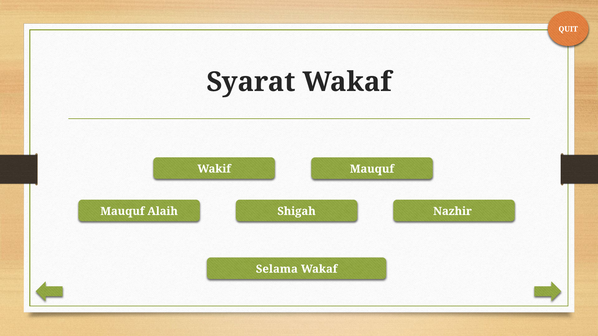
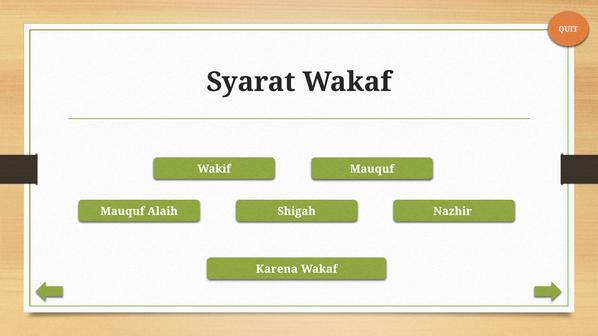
Selama: Selama -> Karena (277, 269)
